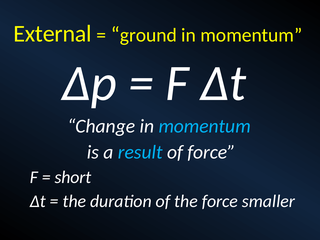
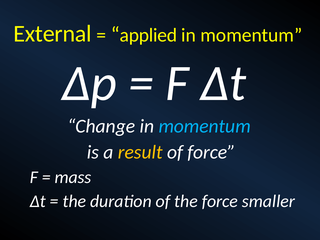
ground: ground -> applied (148, 35)
result colour: light blue -> yellow (140, 152)
short: short -> mass (73, 177)
